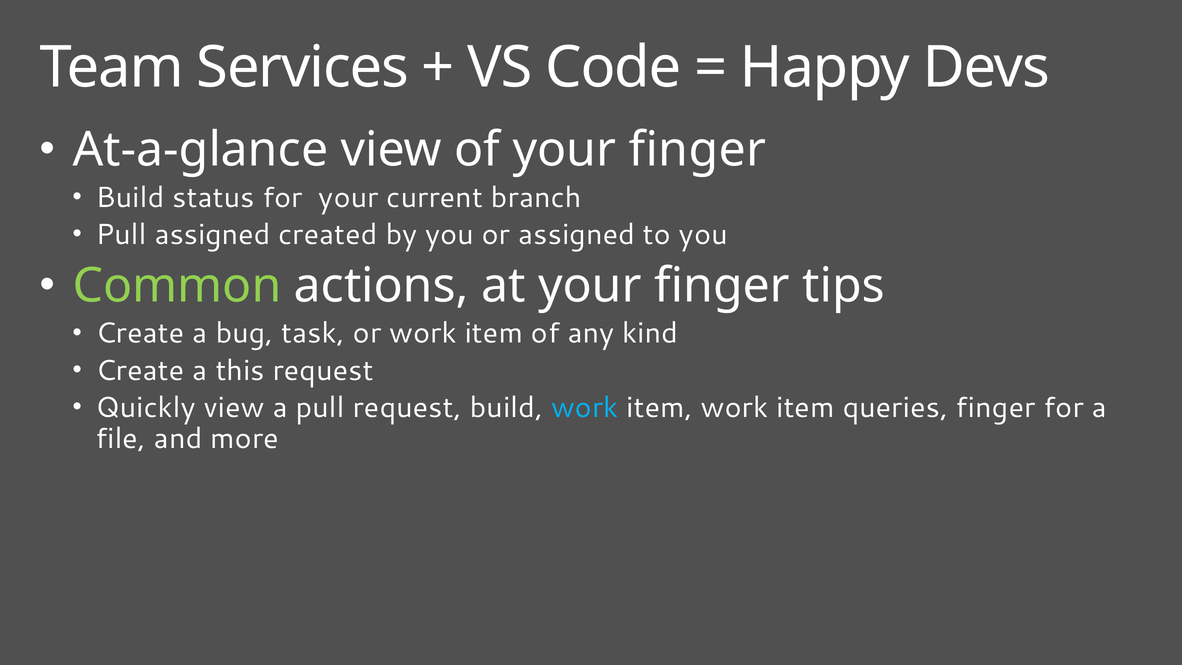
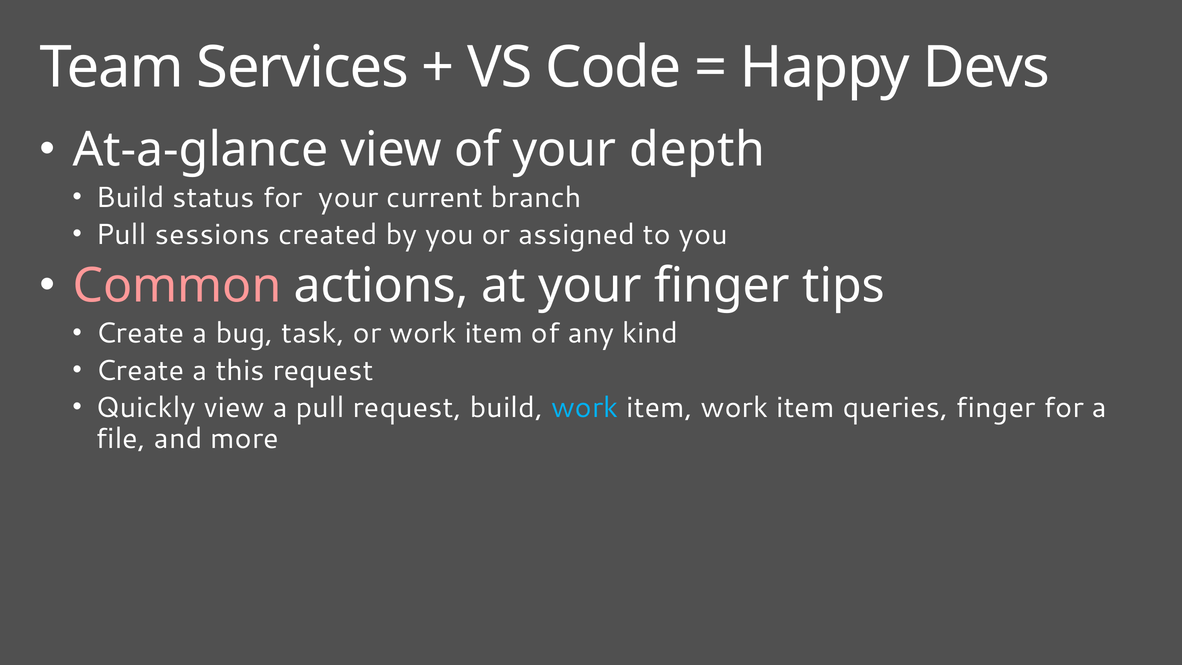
of your finger: finger -> depth (697, 150)
Pull assigned: assigned -> sessions (213, 234)
Common colour: light green -> pink (177, 286)
